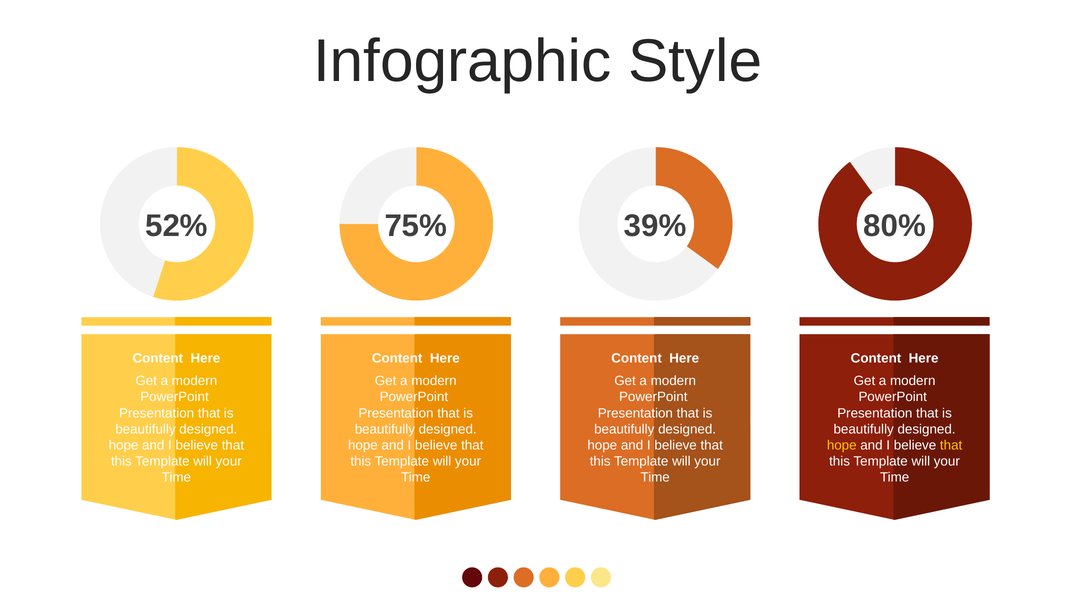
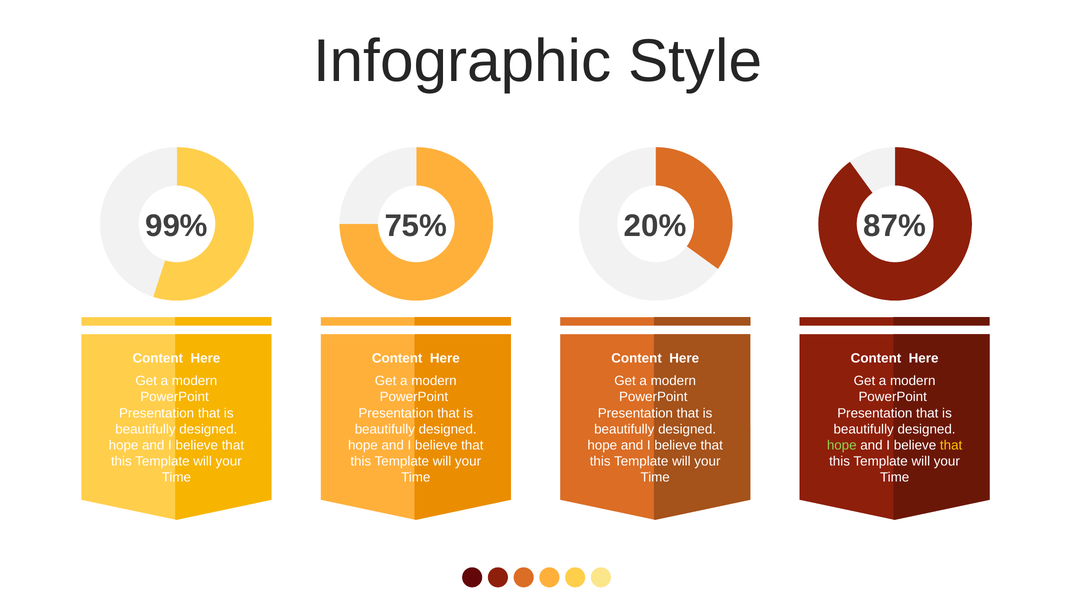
52%: 52% -> 99% (176, 226)
39%: 39% -> 20% (655, 226)
80%: 80% -> 87% (895, 226)
hope colour: yellow -> light green (842, 446)
